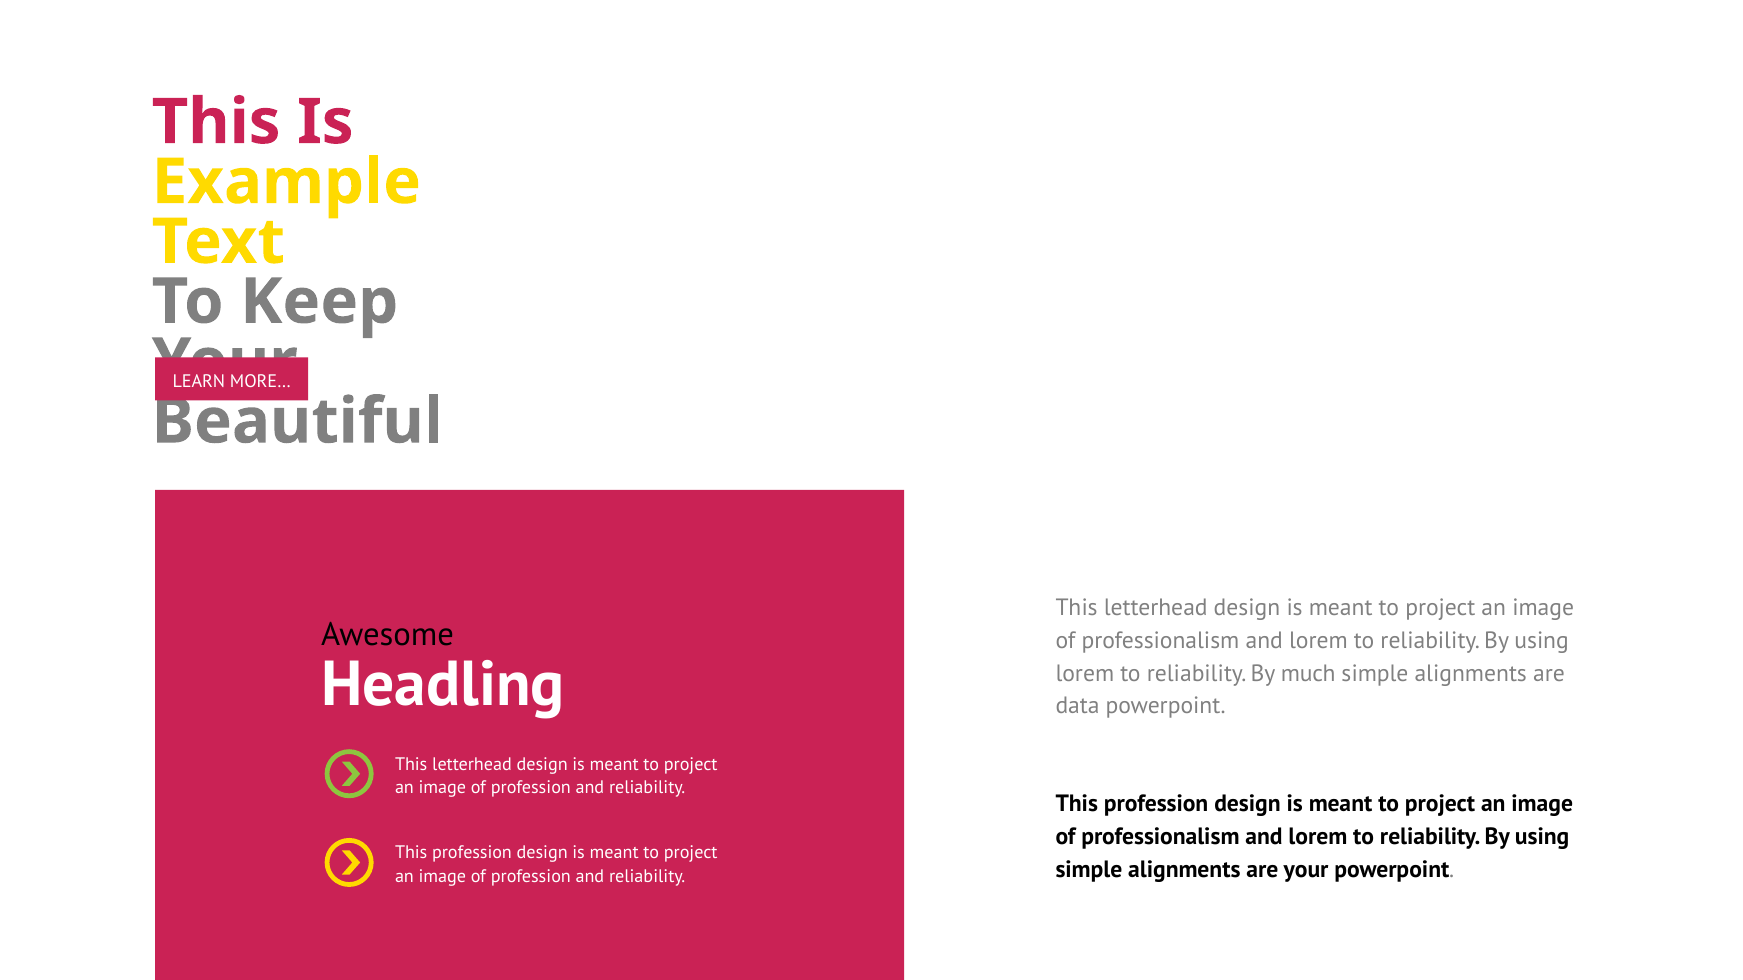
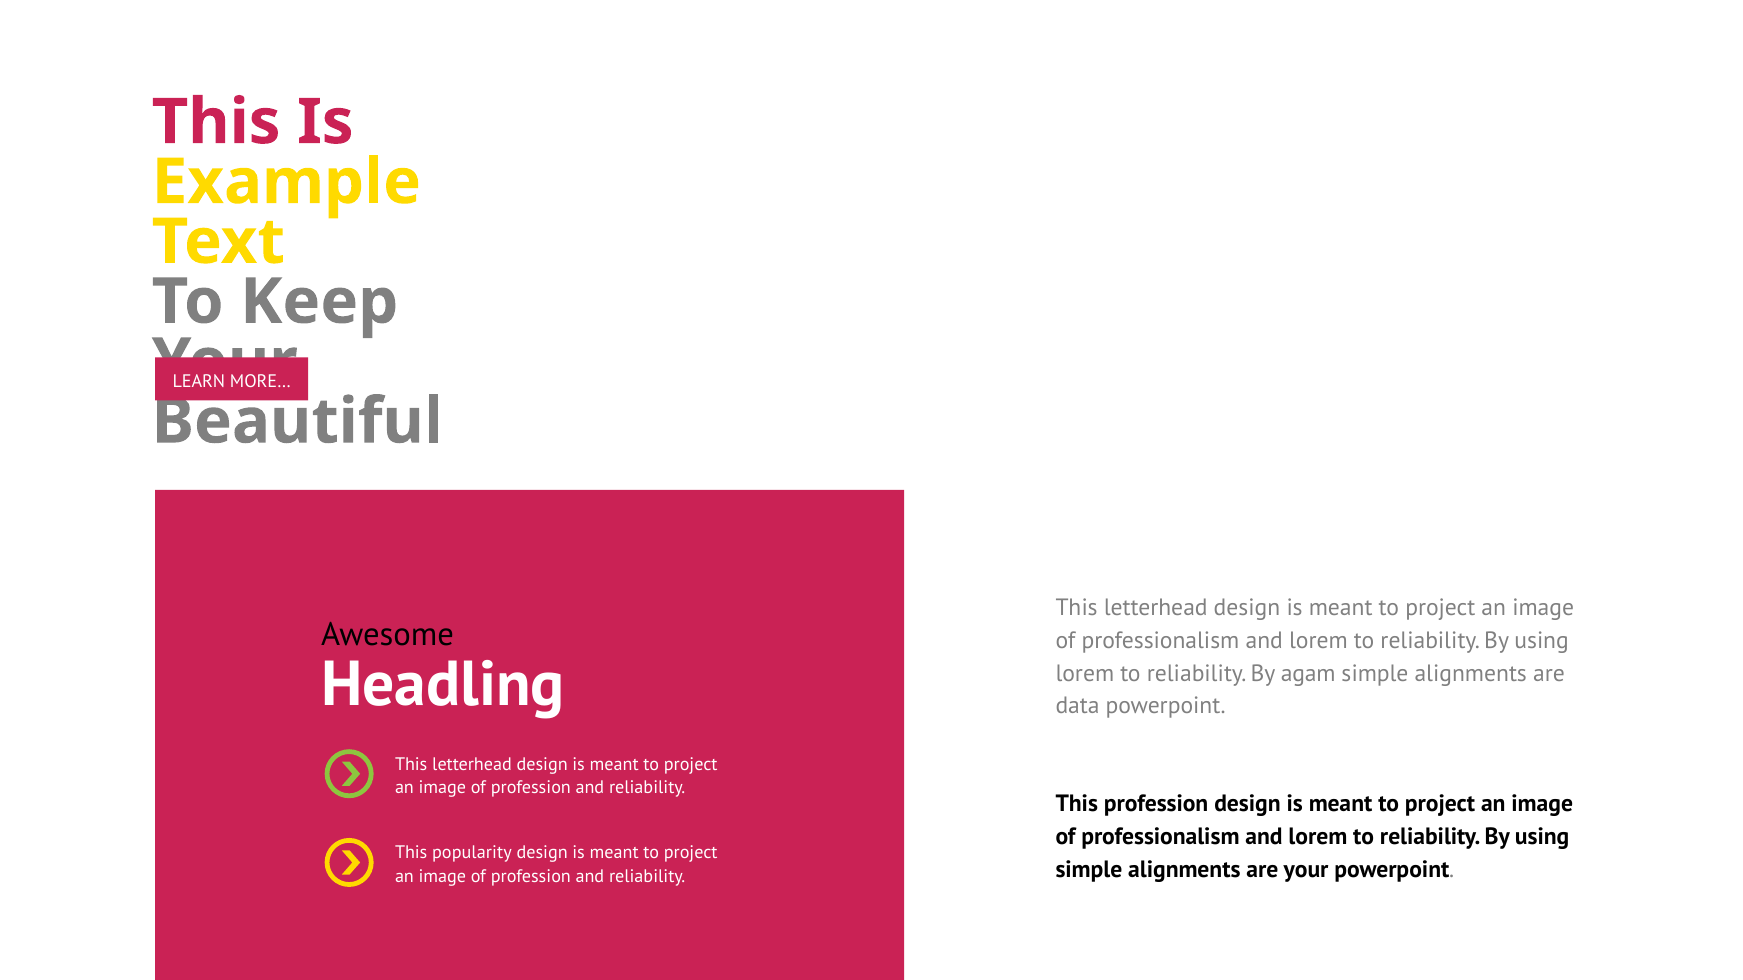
much: much -> agam (1308, 674)
profession: profession -> popularity (472, 853)
